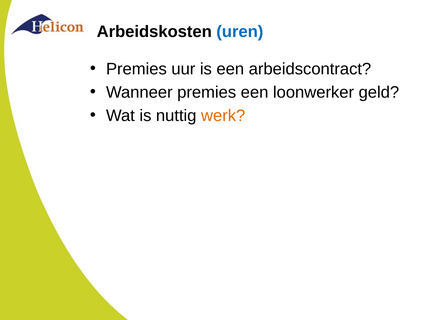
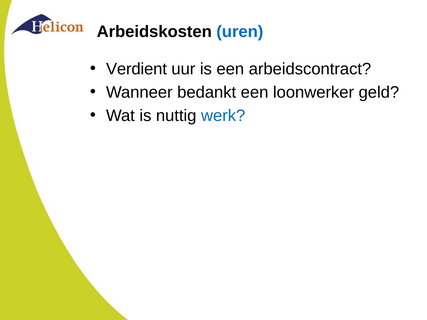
Premies: Premies -> Verdient (136, 69)
Wanneer premies: premies -> bedankt (207, 92)
werk colour: orange -> blue (223, 116)
